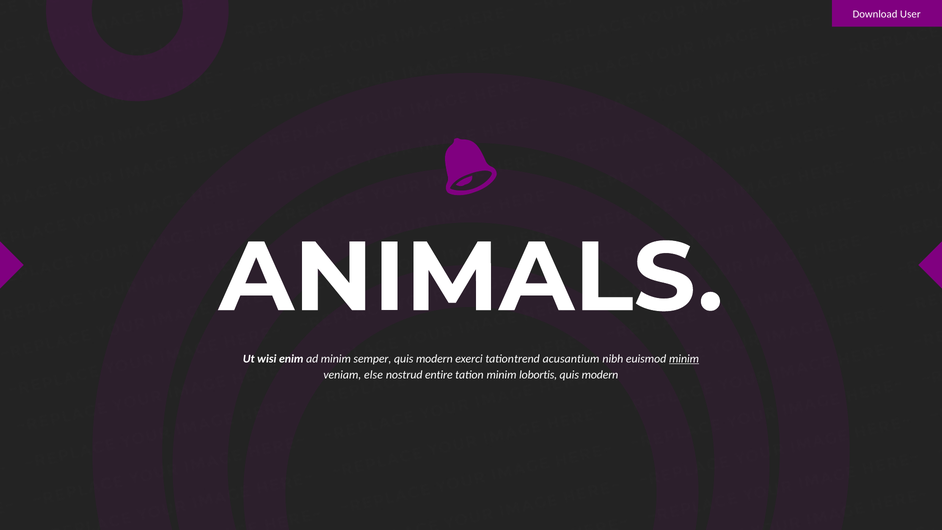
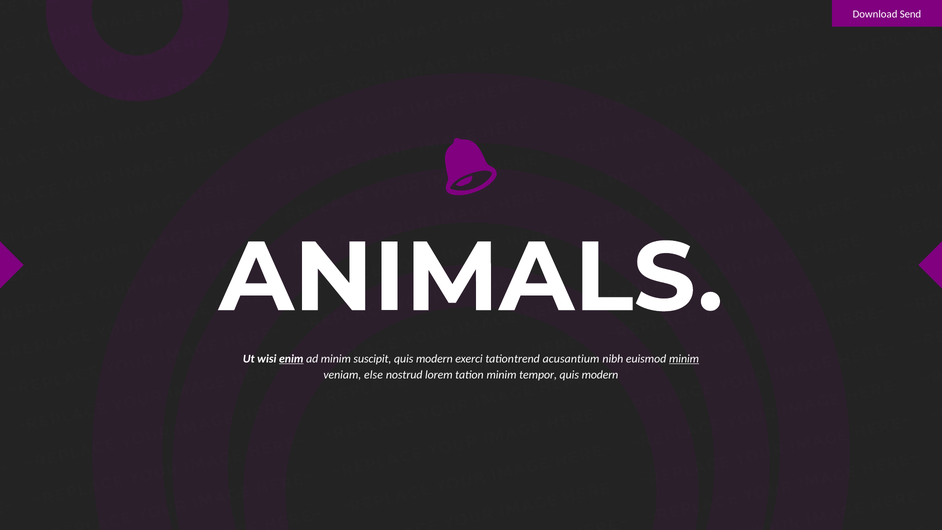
User: User -> Send (910, 14)
enim underline: none -> present (291, 359)
semper: semper -> suscipit (372, 359)
entire: entire -> lorem (439, 375)
lobortis: lobortis -> tempor (538, 375)
